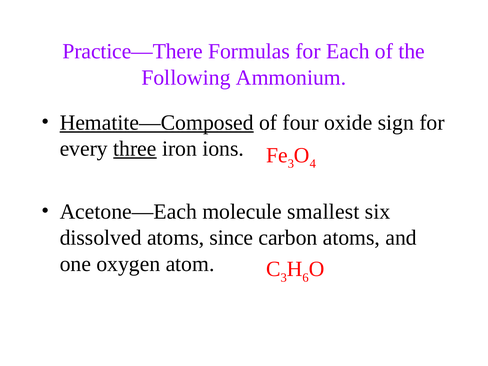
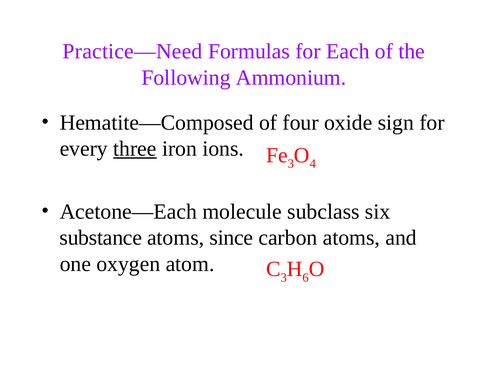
Practice—There: Practice—There -> Practice—Need (133, 51)
Hematite—Composed underline: present -> none (157, 123)
smallest: smallest -> subclass (323, 212)
dissolved: dissolved -> substance (101, 238)
